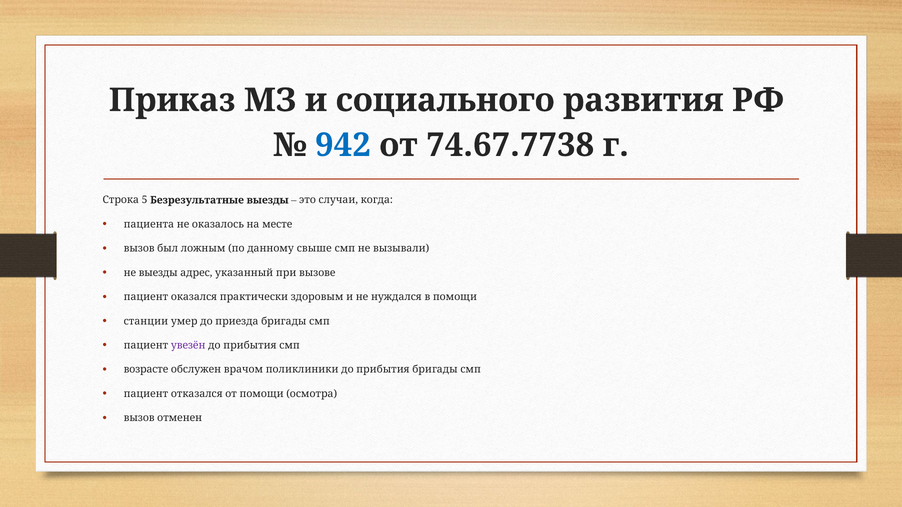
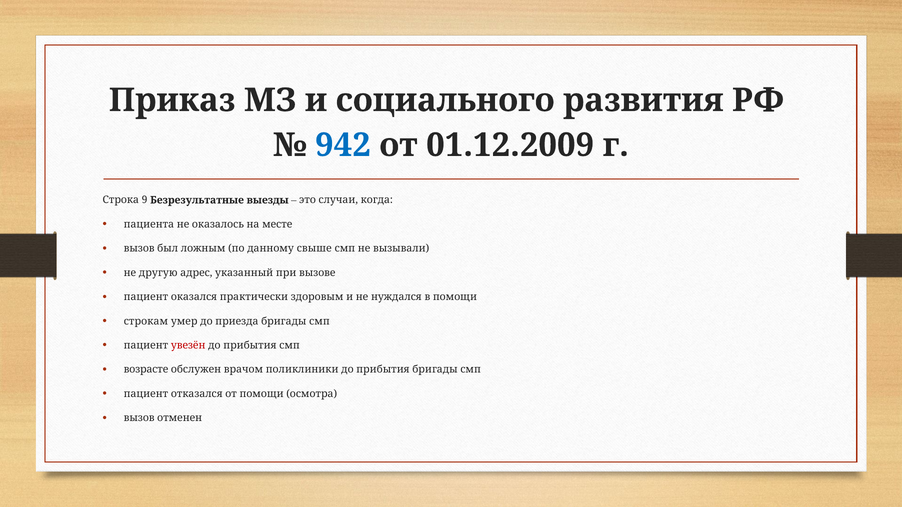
74.67.7738: 74.67.7738 -> 01.12.2009 (510, 145)
5: 5 -> 9 (145, 200)
не выезды: выезды -> другую (158, 273)
станции: станции -> строкам (146, 321)
увезён colour: purple -> red (188, 346)
